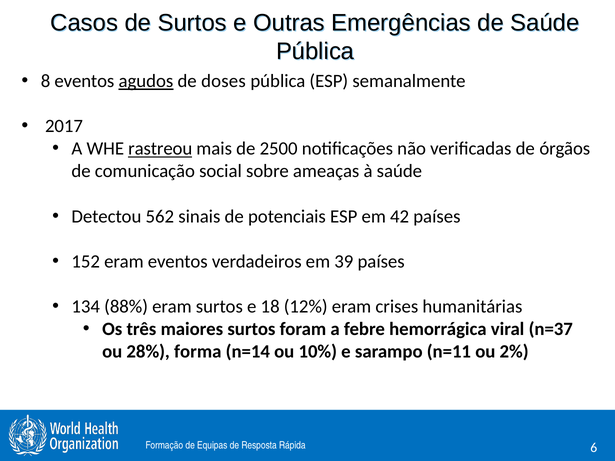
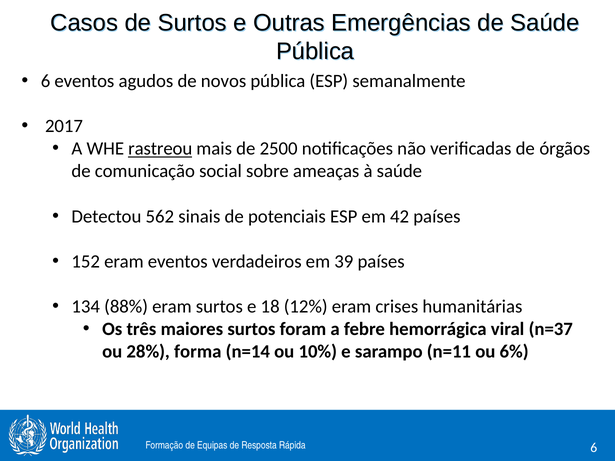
8: 8 -> 6 (46, 81)
agudos underline: present -> none (146, 81)
doses: doses -> novos (224, 81)
2%: 2% -> 6% (514, 352)
